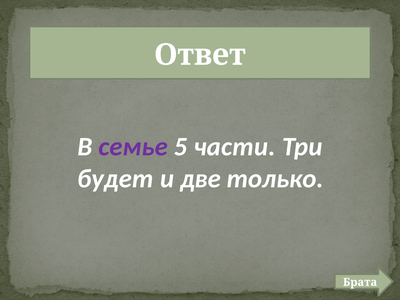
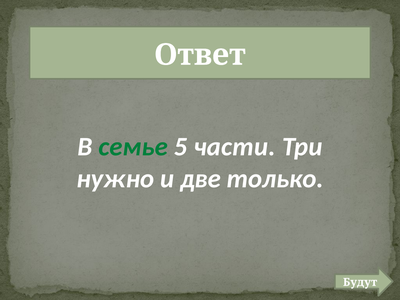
семье colour: purple -> green (133, 147)
будет: будет -> нужно (115, 179)
Брата: Брата -> Будут (360, 282)
